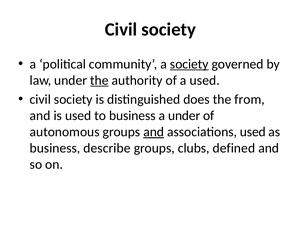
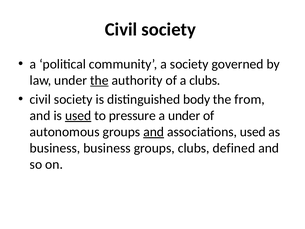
society underline: present -> none (189, 64)
a used: used -> clubs (205, 80)
does: does -> body (197, 99)
used underline: none -> present (78, 116)
to business: business -> pressure (132, 116)
business describe: describe -> business (107, 148)
